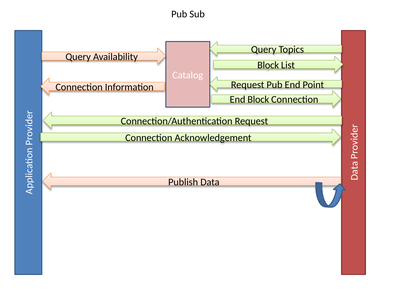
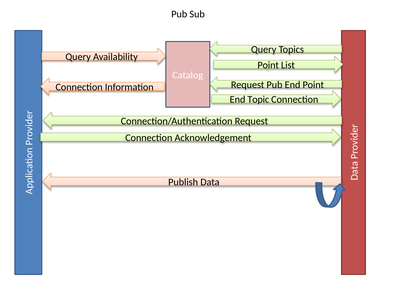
Block: Block -> Point (268, 65)
End Block: Block -> Topic (258, 99)
